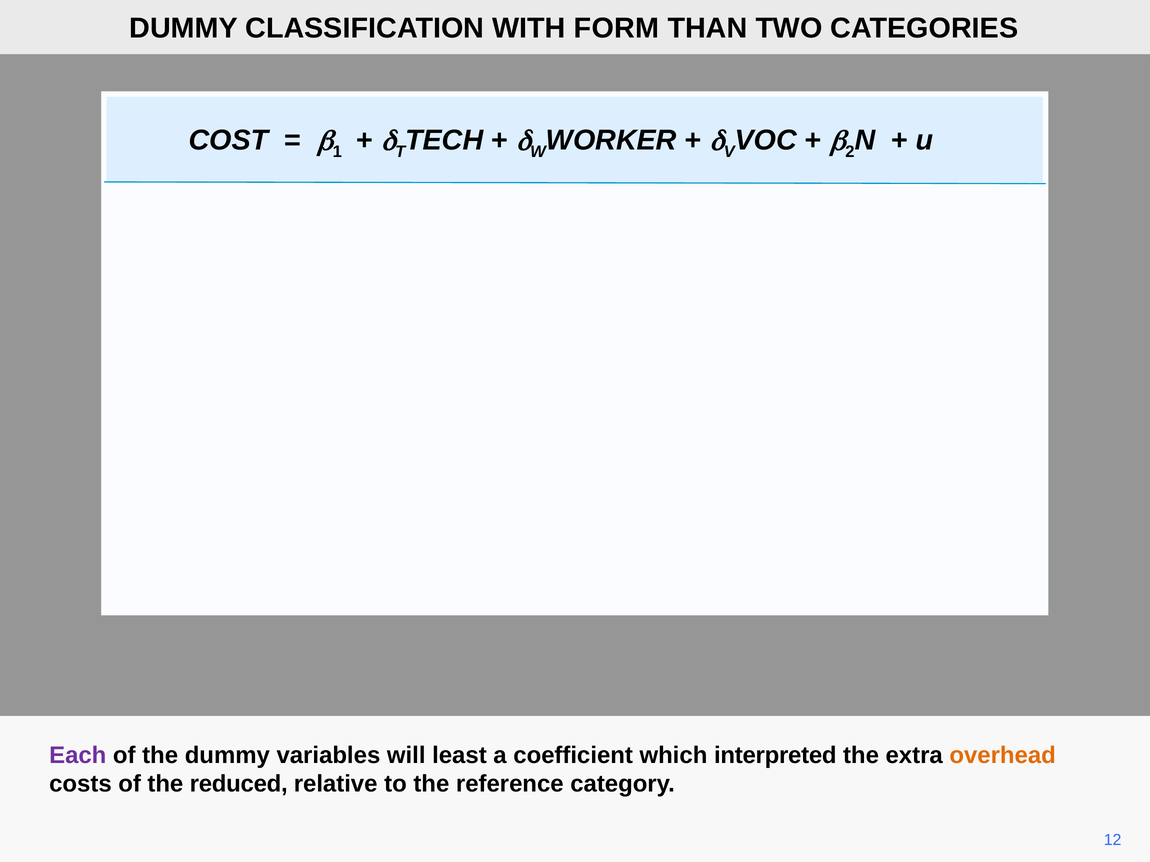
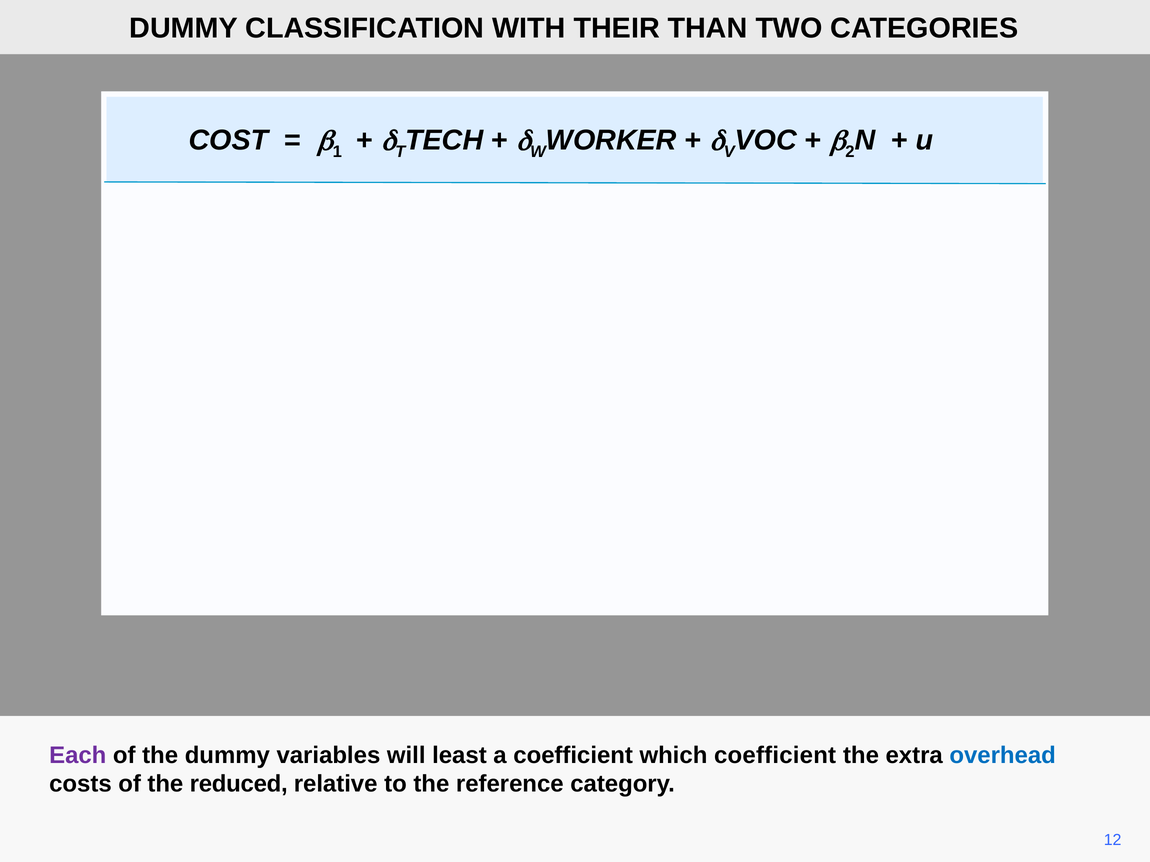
FORM: FORM -> THEIR (617, 28)
which interpreted: interpreted -> coefficient (775, 756)
overhead colour: orange -> blue (1003, 756)
